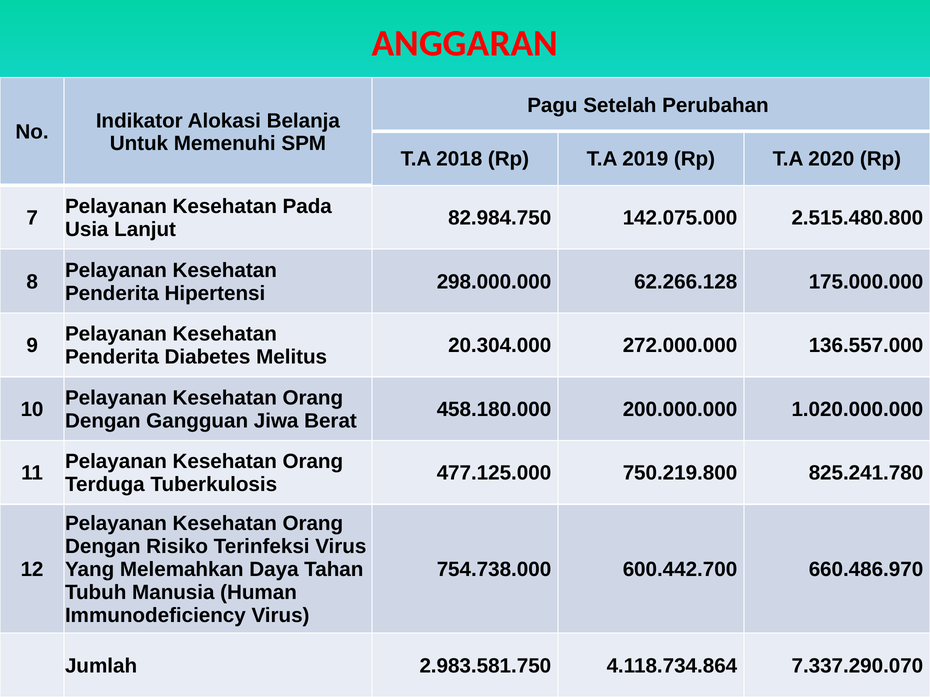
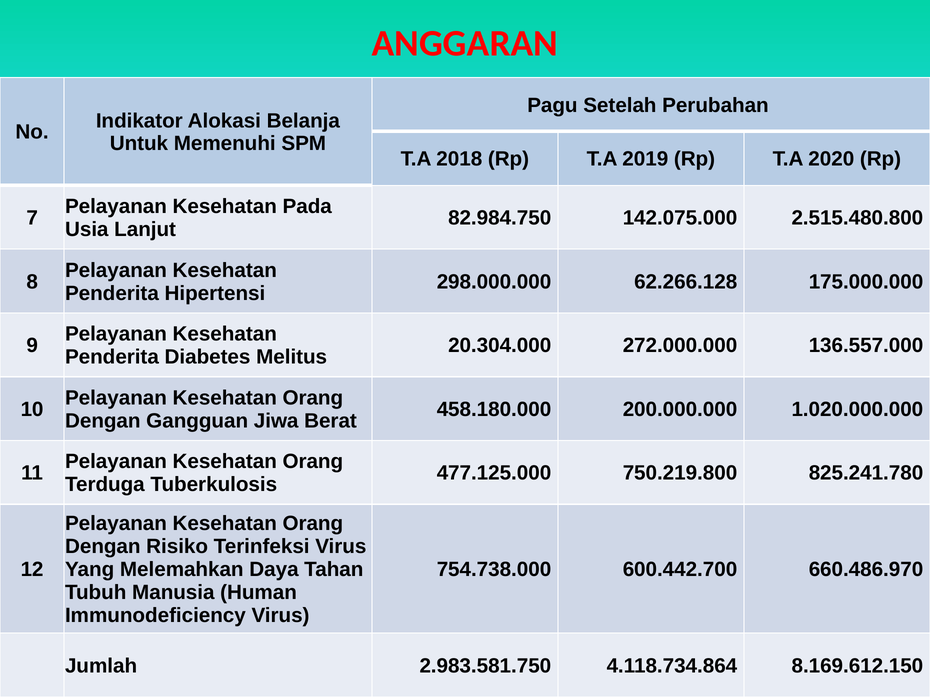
7.337.290.070: 7.337.290.070 -> 8.169.612.150 (857, 666)
